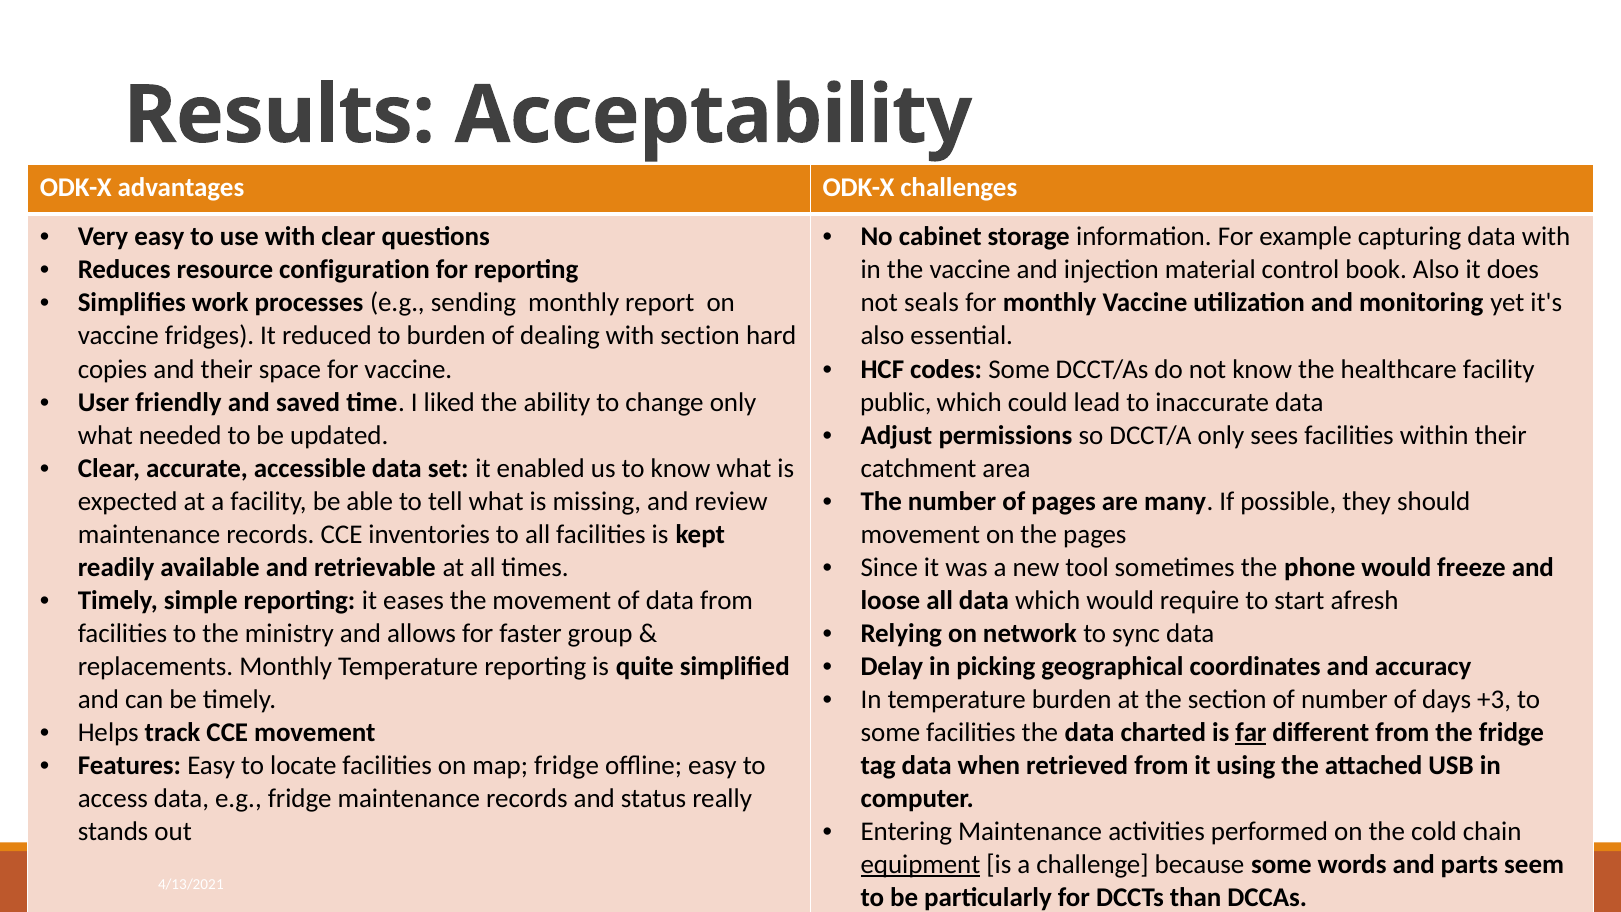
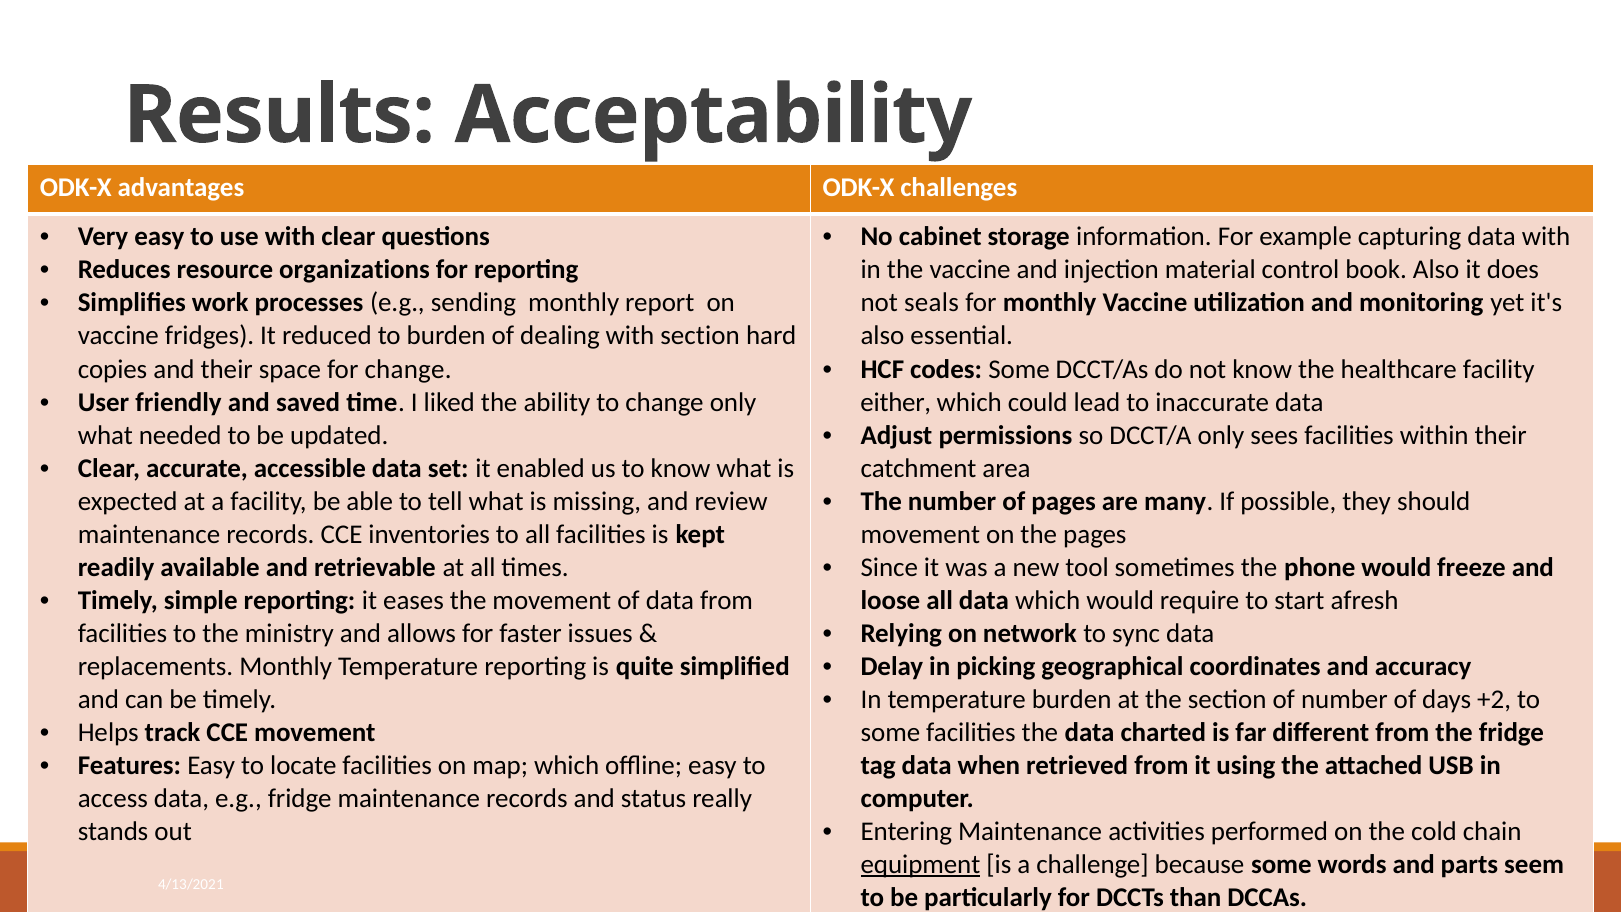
configuration: configuration -> organizations (354, 270)
for vaccine: vaccine -> change (408, 369)
public: public -> either (896, 402)
group: group -> issues (600, 633)
+3: +3 -> +2 (1494, 699)
far underline: present -> none (1251, 732)
map fridge: fridge -> which (567, 765)
